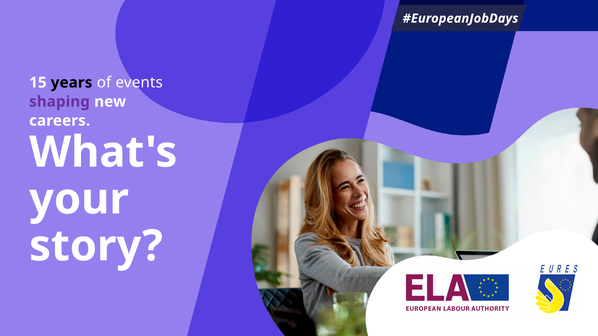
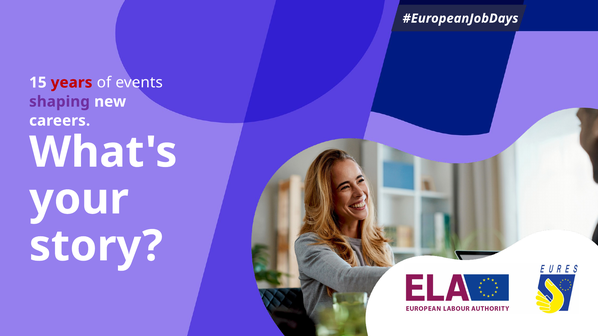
years colour: black -> red (72, 83)
